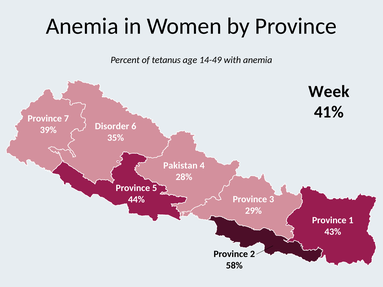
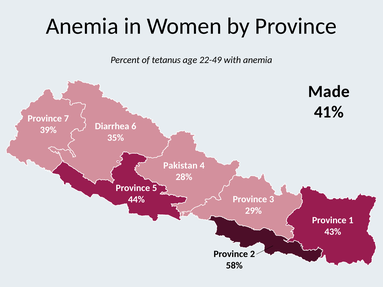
14-49: 14-49 -> 22-49 (210, 60)
Week: Week -> Made (329, 92)
Disorder: Disorder -> Diarrhea (112, 126)
